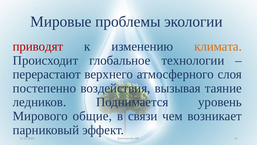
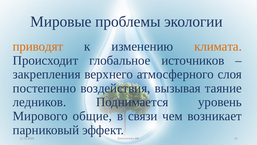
приводят colour: red -> orange (38, 46)
технологии: технологии -> источников (193, 60)
перерастают: перерастают -> закрепления (47, 74)
